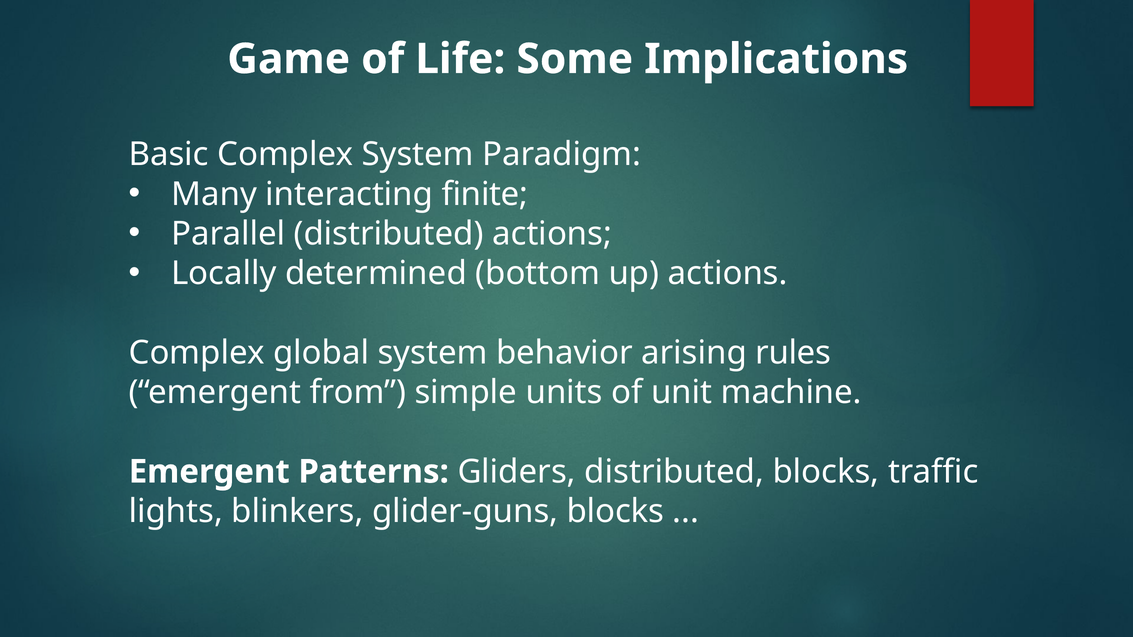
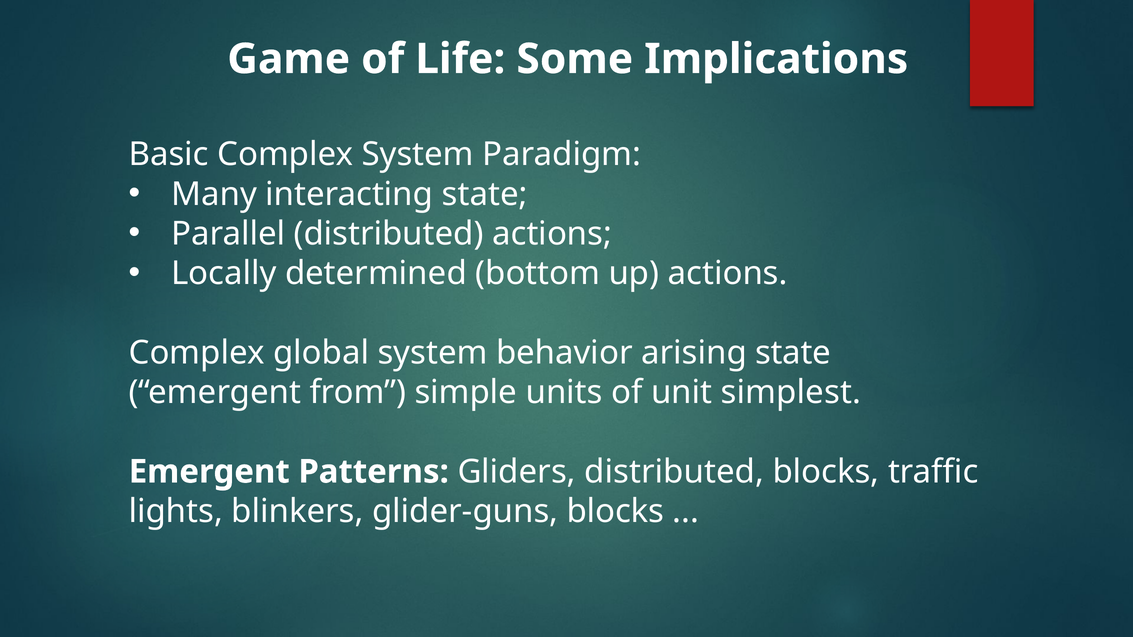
interacting finite: finite -> state (485, 194)
arising rules: rules -> state (793, 353)
machine: machine -> simplest (791, 393)
